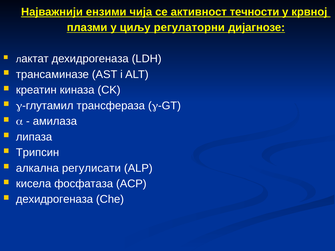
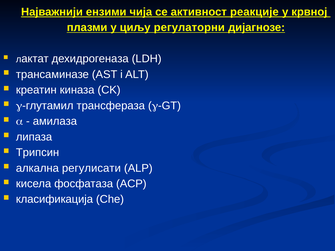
течности: течности -> реакције (254, 12)
дехидрогенaзa: дехидрогенaзa -> класификација (54, 200)
